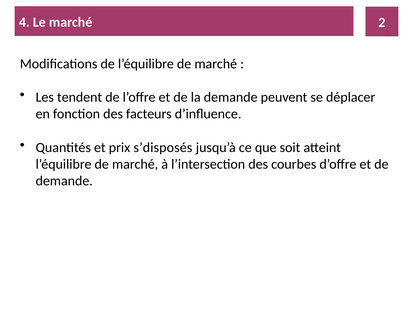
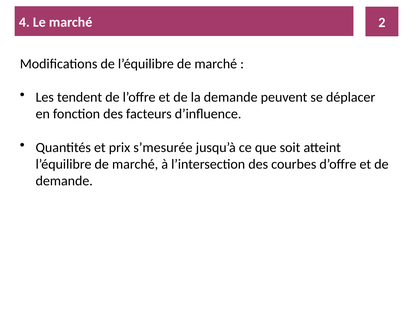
s’disposés: s’disposés -> s’mesurée (163, 148)
